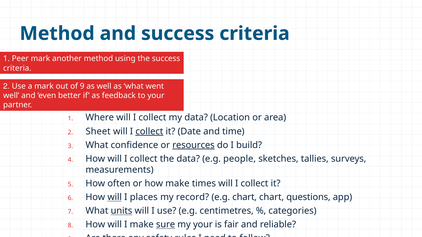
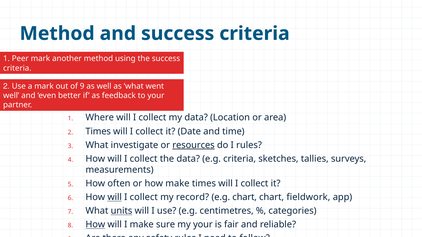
2 Sheet: Sheet -> Times (98, 132)
collect underline: present -> none (149, 132)
confidence: confidence -> investigate (134, 145)
I build: build -> rules (249, 145)
e.g people: people -> criteria (240, 159)
places: places -> collect (144, 197)
questions: questions -> fieldwork (308, 197)
How underline: none -> present (95, 225)
sure underline: present -> none (166, 225)
